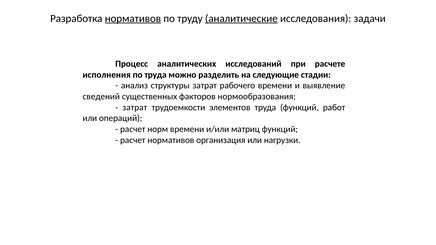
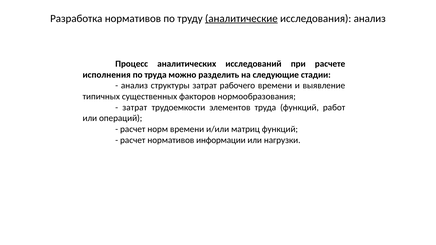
нормативов underline: present -> none (133, 18)
исследования задачи: задачи -> анализ (370, 18)
сведений: сведений -> типичных (101, 97)
организация: организация -> информации (221, 140)
